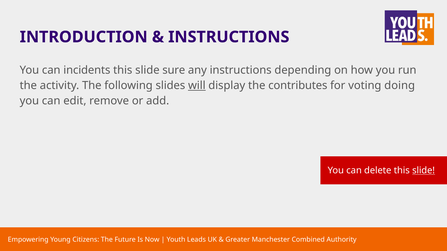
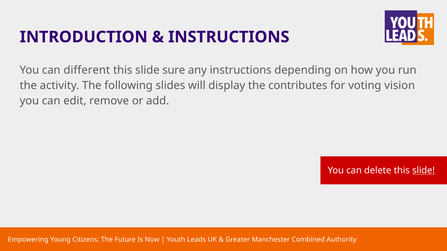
incidents: incidents -> different (87, 70)
will underline: present -> none (197, 86)
doing: doing -> vision (400, 86)
